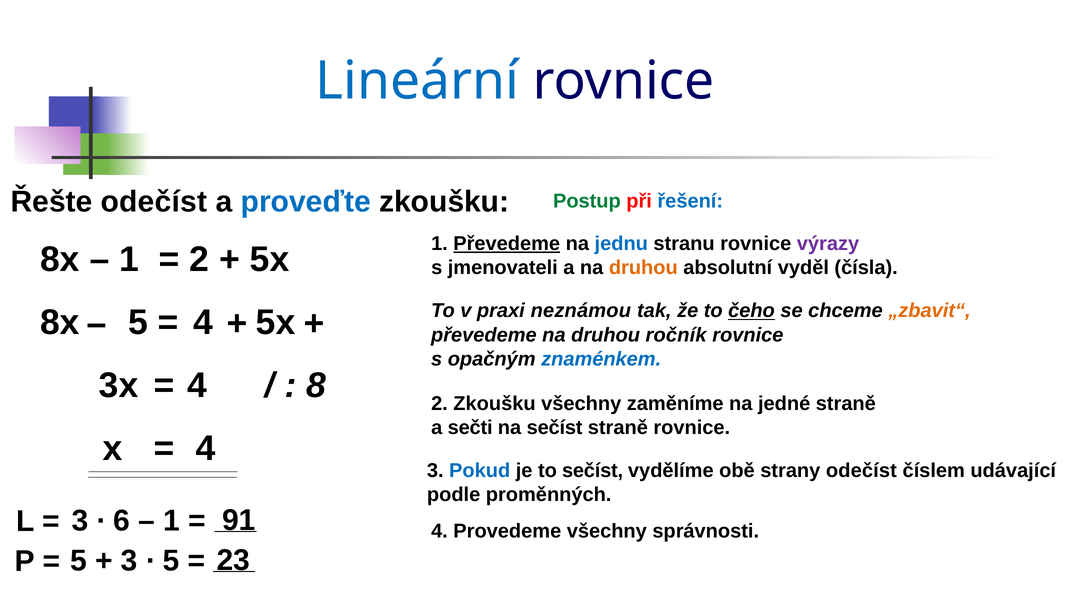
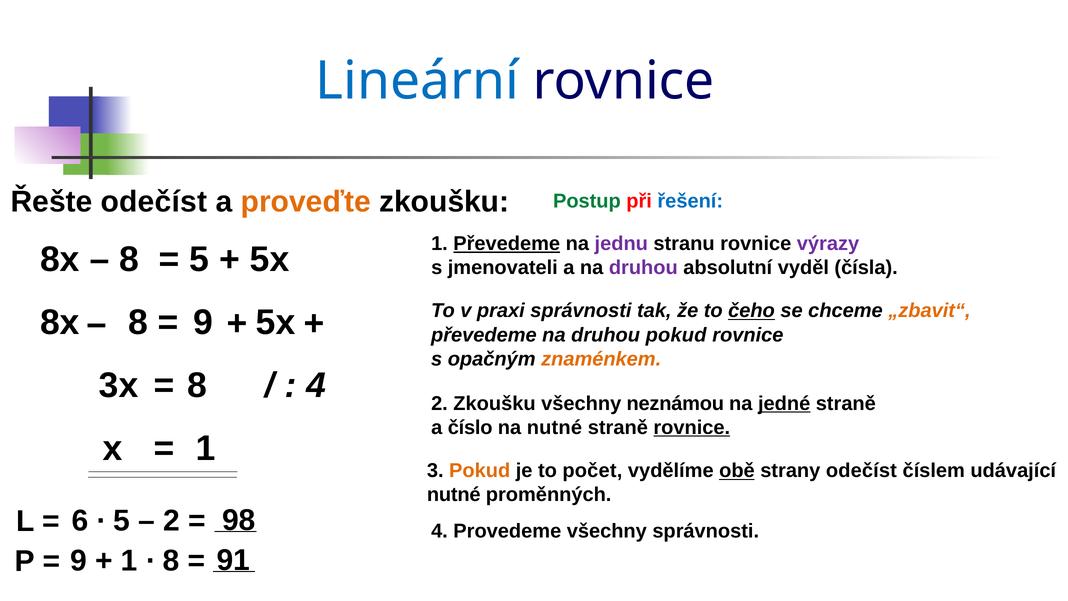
proveďte colour: blue -> orange (306, 202)
jednu colour: blue -> purple (621, 244)
1: 1 -> 8 (129, 259)
2: 2 -> 5 (199, 259)
druhou colour: orange -> purple (643, 268)
praxi neznámou: neznámou -> správnosti (581, 311)
8x 5: 5 -> 8 (138, 322)
4: 4 -> 9 (203, 322)
druhou ročník: ročník -> pokud (676, 335)
znaménkem colour: blue -> orange (601, 359)
4: 4 -> 8 (197, 385)
8: 8 -> 4 (316, 385)
zaměníme: zaměníme -> neznámou (675, 403)
jedné underline: none -> present (784, 403)
sečti: sečti -> číslo (470, 427)
na sečíst: sečíst -> nutné (554, 427)
rovnice underline: none -> present (692, 427)
4: 4 -> 1 (205, 449)
Pokud colour: blue -> orange (480, 471)
to sečíst: sečíst -> počet (592, 471)
obě underline: none -> present (737, 471)
podle: podle -> nutné (454, 495)
3: 3 -> 6 (80, 521)
6: 6 -> 5 (122, 521)
1: 1 -> 2 (172, 521)
91: 91 -> 98 (239, 520)
5: 5 -> 9 (78, 560)
3: 3 -> 1 (129, 560)
5: 5 -> 8 (171, 560)
23: 23 -> 91 (233, 560)
